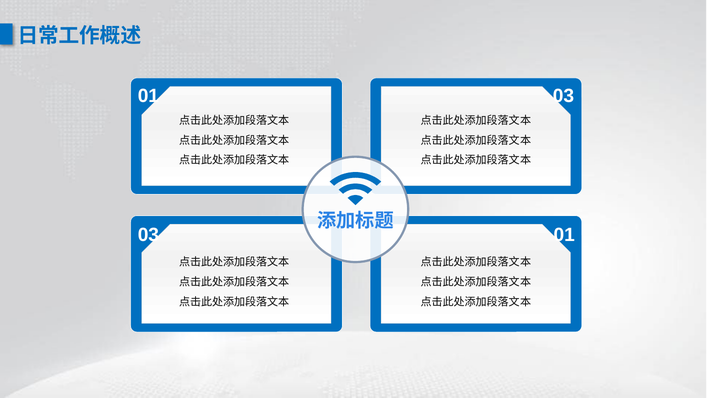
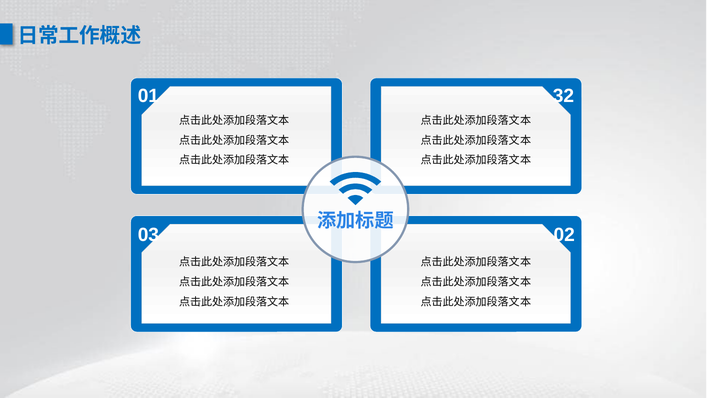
01 03: 03 -> 32 (563, 96)
03 01: 01 -> 02 (564, 235)
